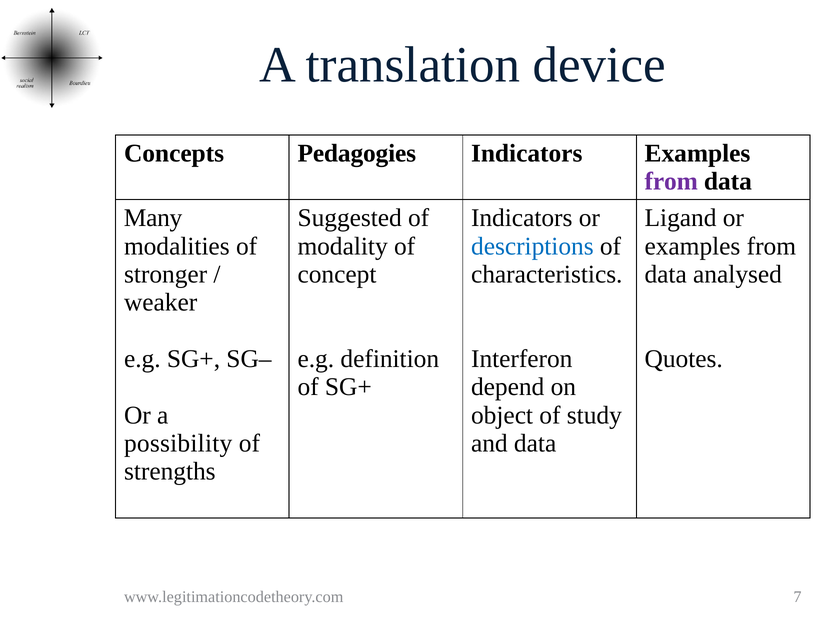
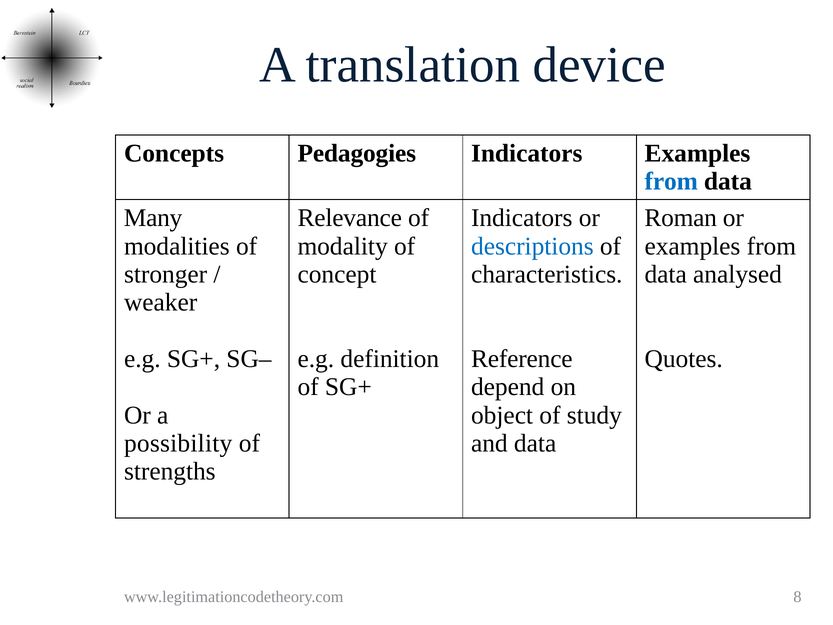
from colour: purple -> blue (671, 181)
Suggested: Suggested -> Relevance (350, 218)
Ligand: Ligand -> Roman (681, 218)
Interferon: Interferon -> Reference (522, 359)
7: 7 -> 8 (798, 597)
